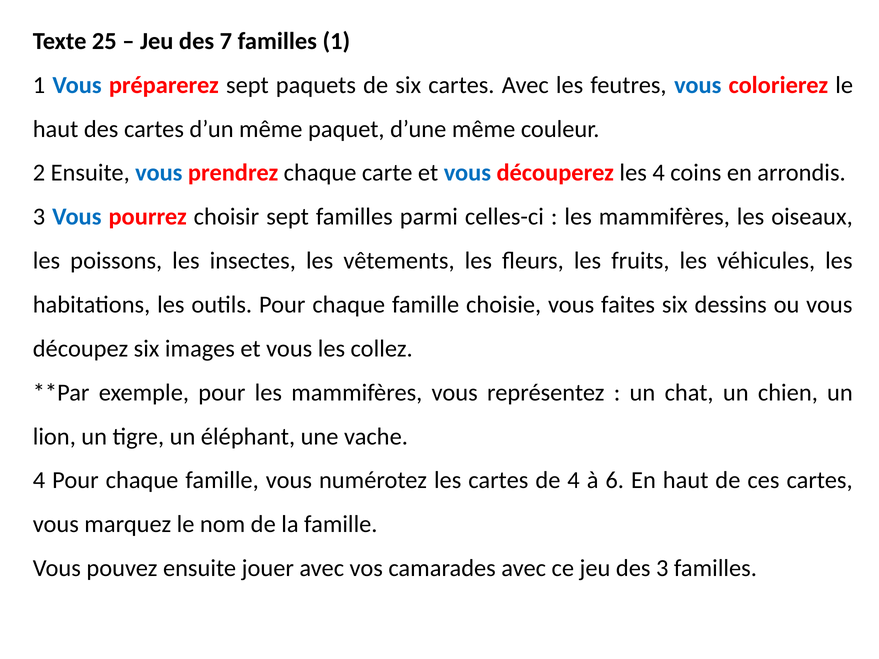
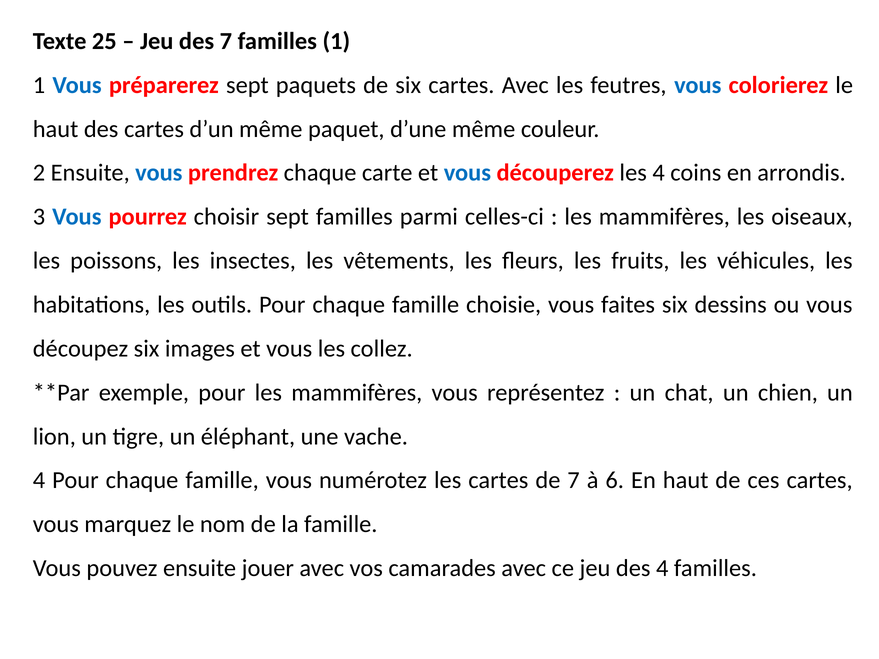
de 4: 4 -> 7 (573, 481)
des 3: 3 -> 4 (662, 569)
